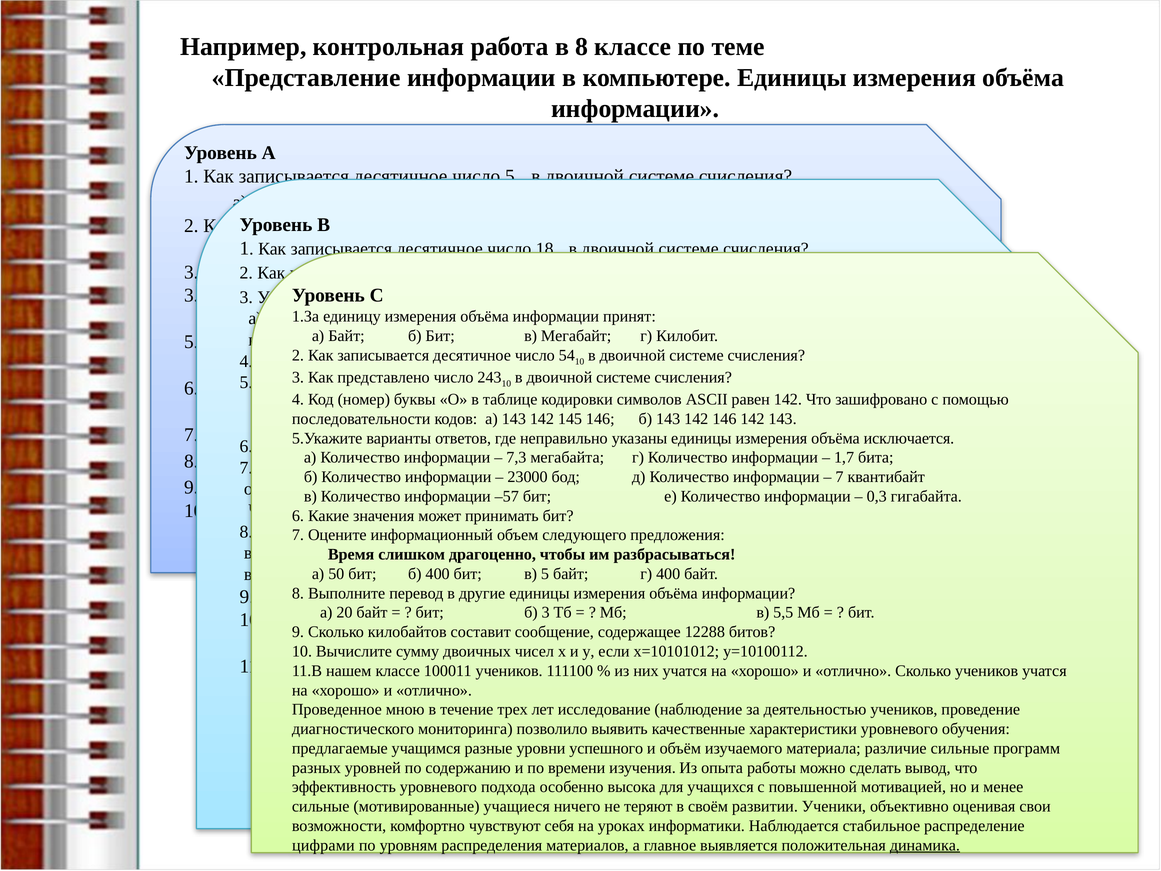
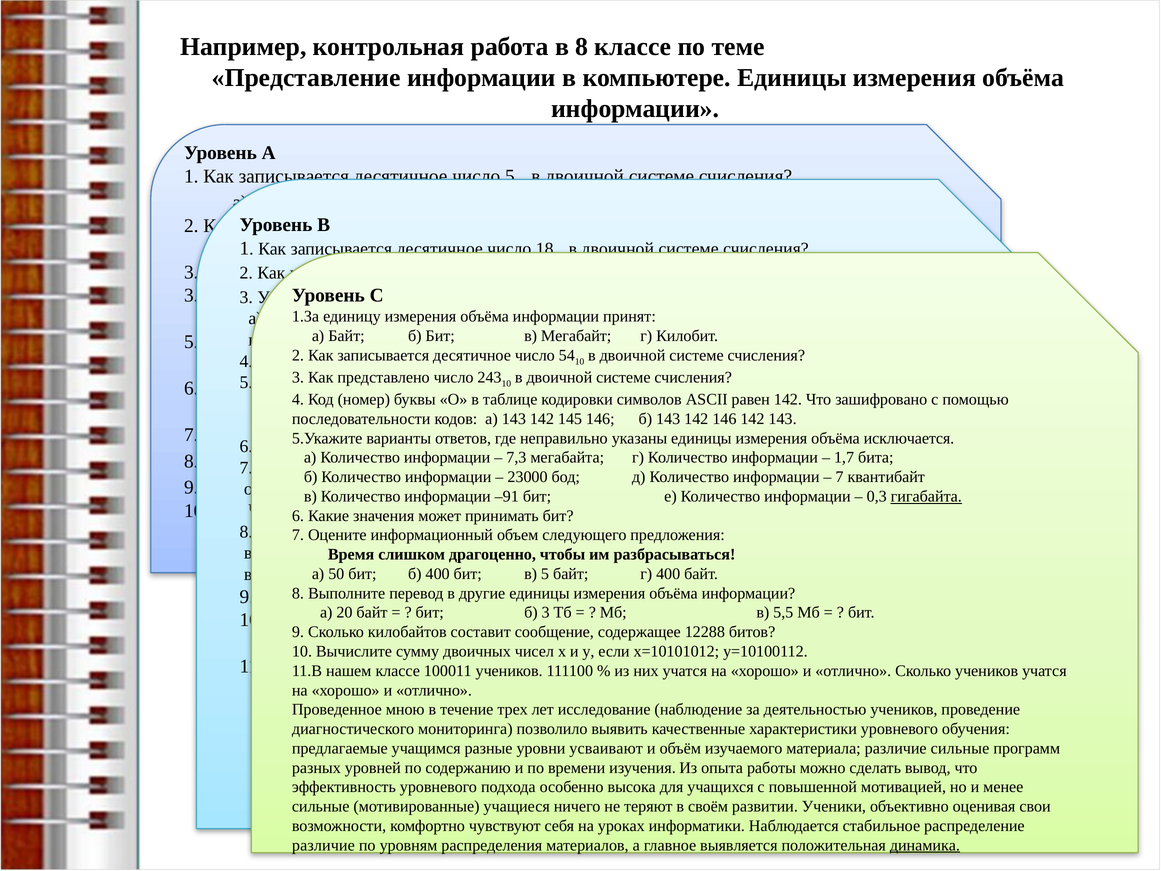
–57: –57 -> –91 (507, 496)
гигабайта underline: none -> present (926, 496)
успешного: успешного -> усваивают (606, 748)
цифрами: цифрами -> различие (323, 845)
